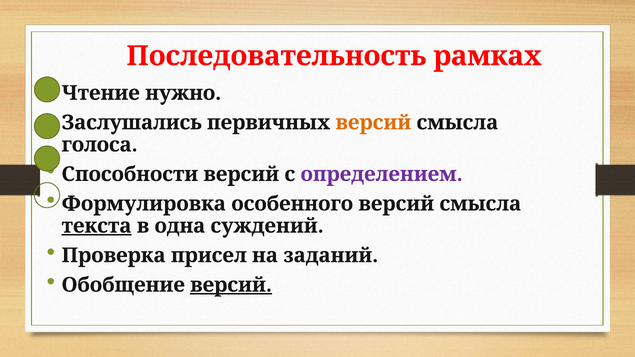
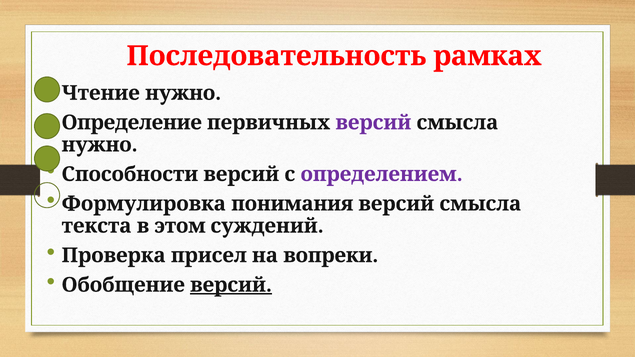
Заслушались: Заслушались -> Определение (132, 123)
версий colour: orange -> purple (373, 123)
голоса: голоса -> нужно (100, 145)
особенного: особенного -> понимания (292, 204)
текста underline: present -> none (97, 226)
одна: одна -> этом (180, 226)
заданий: заданий -> вопреки (331, 256)
